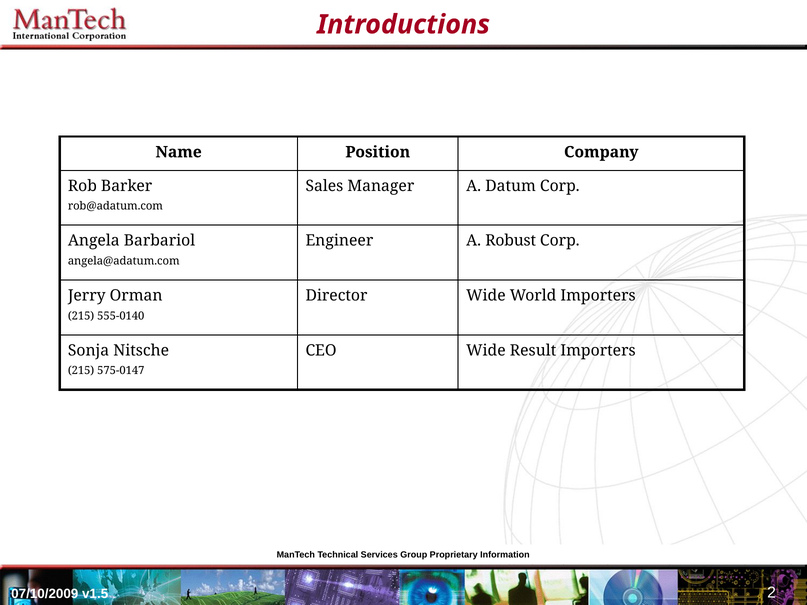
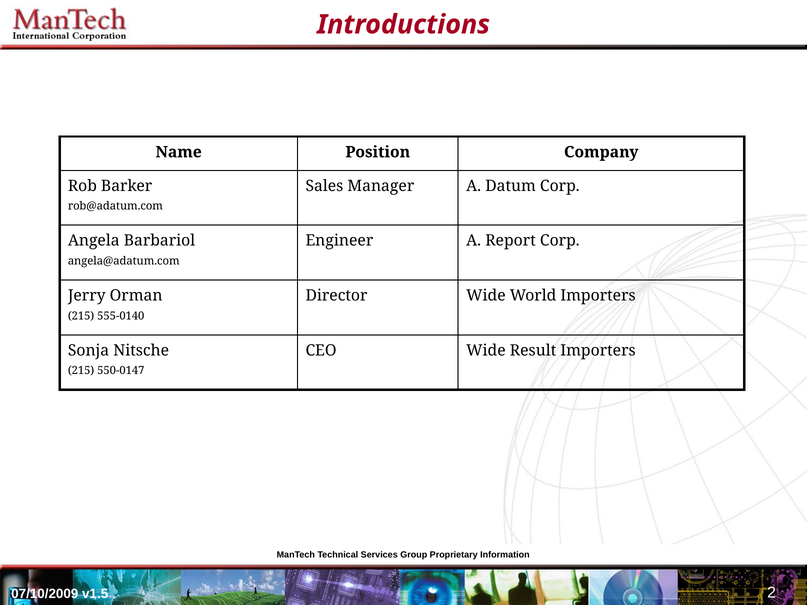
Robust: Robust -> Report (511, 241)
575-0147: 575-0147 -> 550-0147 (121, 371)
